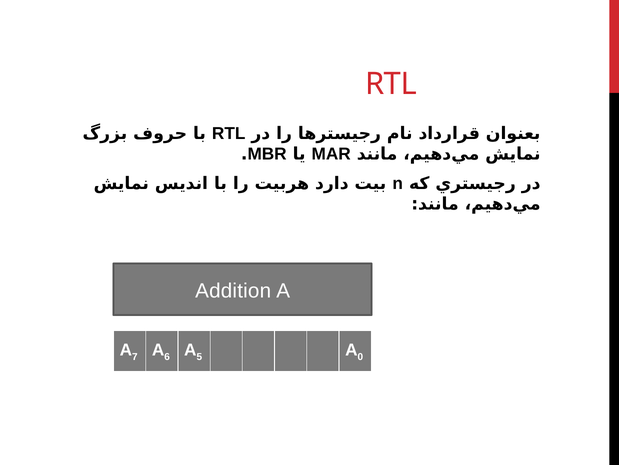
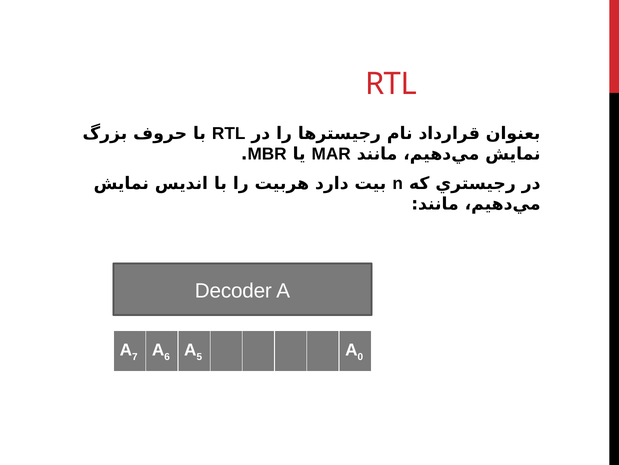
Addition: Addition -> Decoder (233, 290)
